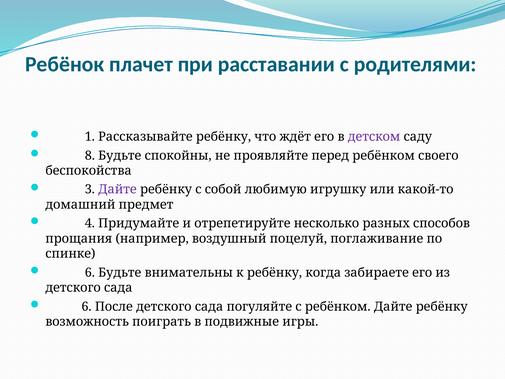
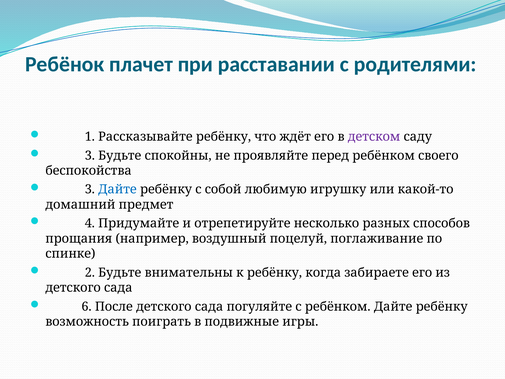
8: 8 -> 3 (90, 155)
Дайте colour: purple -> blue (117, 189)
6: 6 -> 2 (90, 272)
